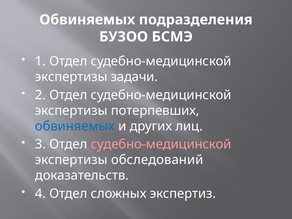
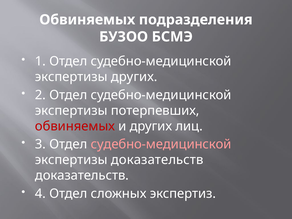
экспертизы задачи: задачи -> других (134, 77)
обвиняемых colour: blue -> red (75, 126)
экспертизы обследований: обследований -> доказательств (157, 160)
